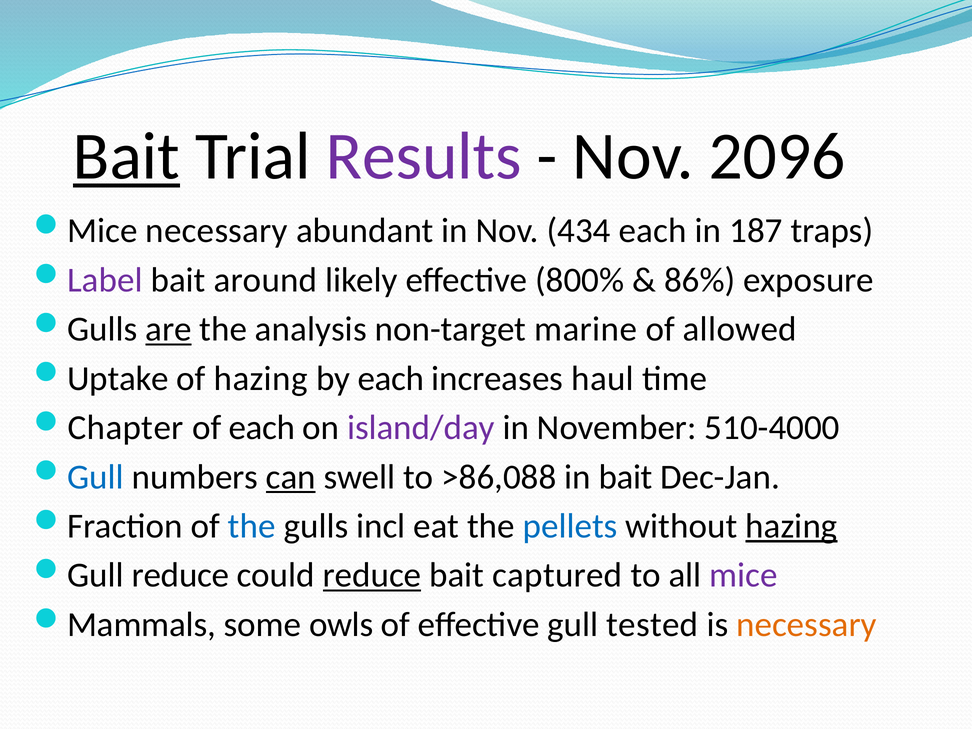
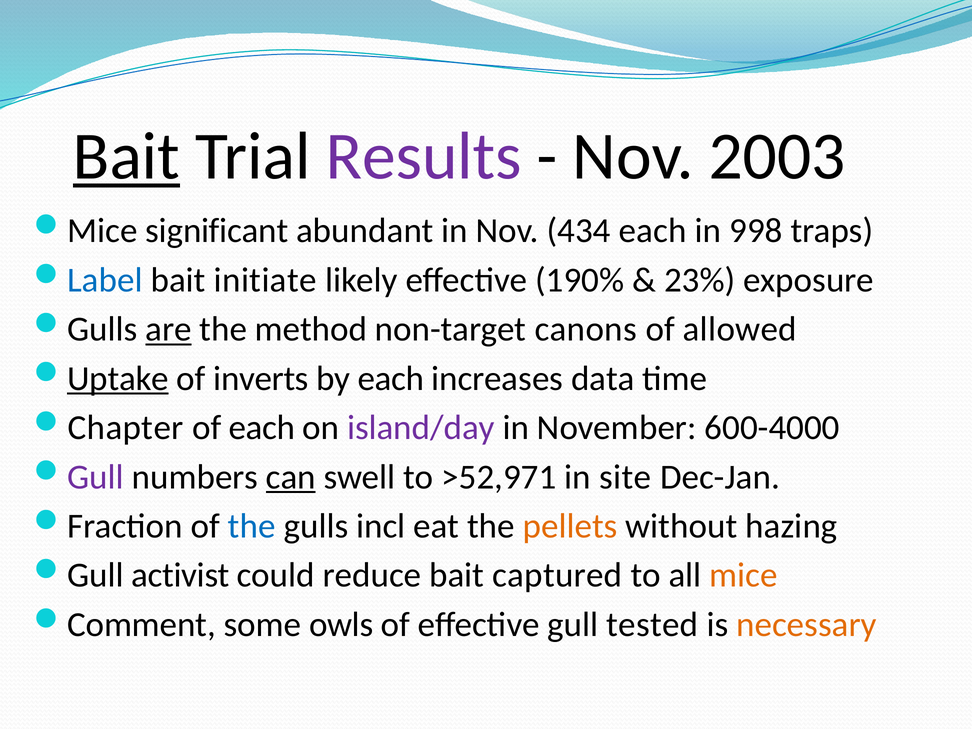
2096: 2096 -> 2003 (777, 157)
Mice necessary: necessary -> significant (217, 231)
187: 187 -> 998 (756, 231)
Label colour: purple -> blue (105, 280)
around: around -> initiate (265, 280)
800%: 800% -> 190% (580, 280)
86%: 86% -> 23% (700, 280)
analysis: analysis -> method (311, 329)
marine: marine -> canons (586, 329)
Uptake underline: none -> present (118, 379)
of hazing: hazing -> inverts (261, 379)
haul: haul -> data (603, 379)
510-4000: 510-4000 -> 600-4000 (772, 428)
Gull colour: blue -> purple (95, 477)
>86,088: >86,088 -> >52,971 (499, 477)
in bait: bait -> site (625, 477)
pellets colour: blue -> orange (570, 526)
hazing underline: present -> none (791, 526)
Gull reduce: reduce -> activist (181, 575)
reduce underline: present -> none (372, 575)
mice colour: purple -> orange (744, 575)
Mammals: Mammals -> Comment (141, 625)
